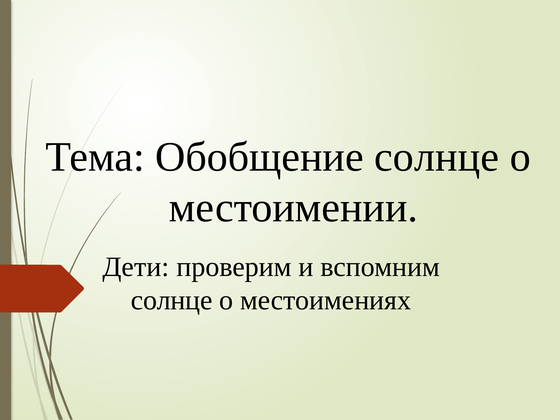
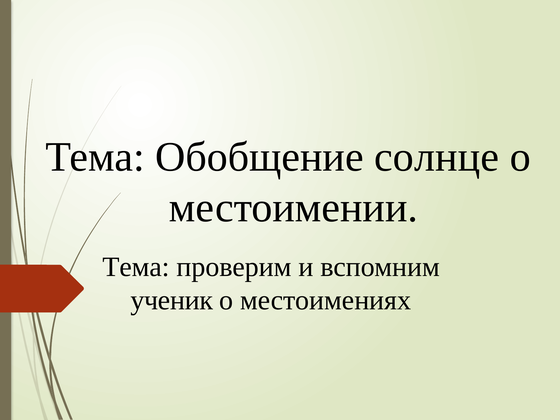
Дети: Дети -> Тема (136, 267)
солнце: солнце -> ученик (172, 300)
